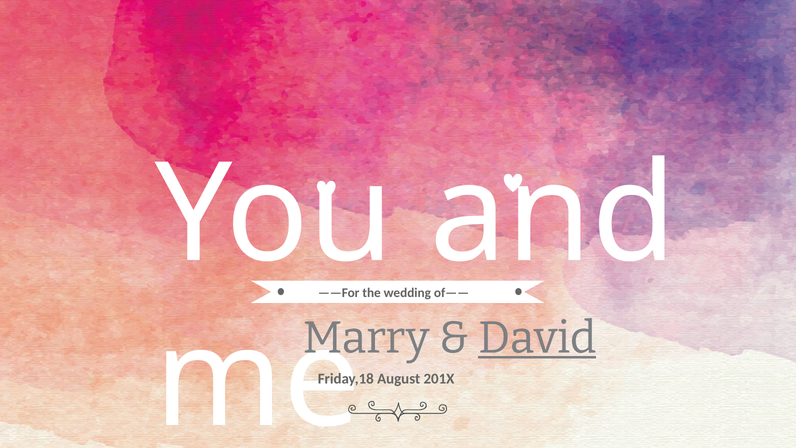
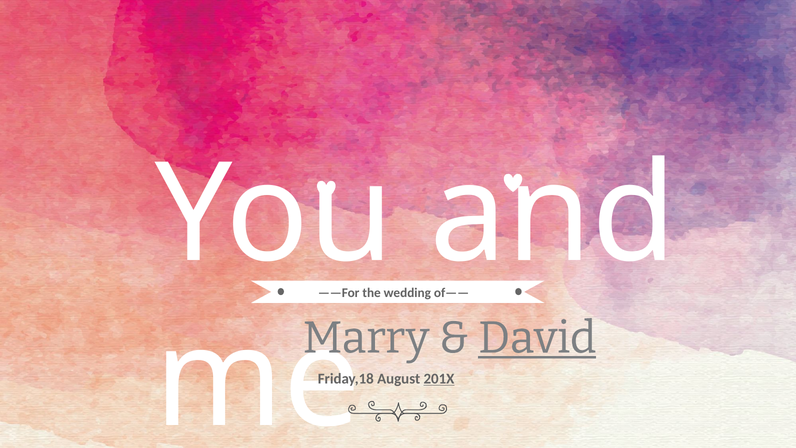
201X underline: none -> present (439, 379)
